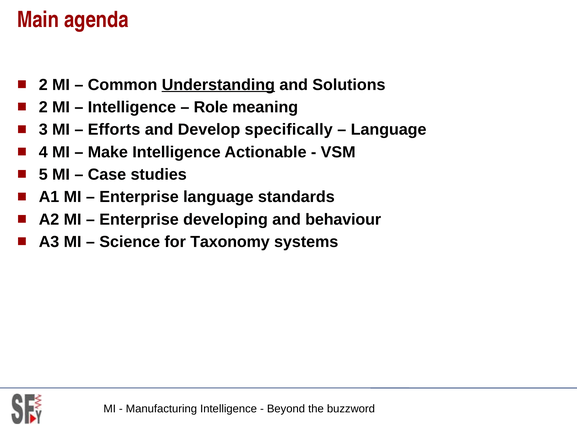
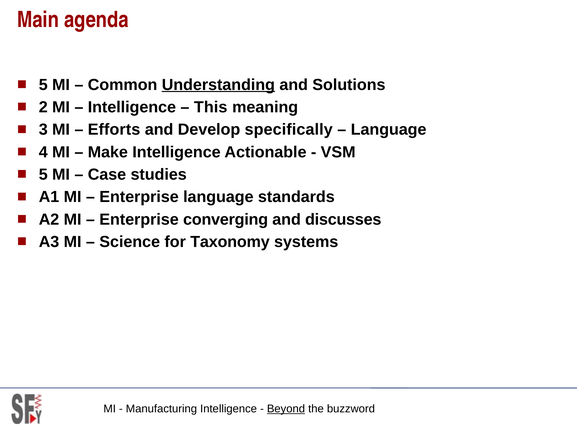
2: 2 -> 5 (43, 85)
Role: Role -> This (211, 107)
developing: developing -> converging (226, 219)
behaviour: behaviour -> discusses (343, 219)
Beyond underline: none -> present (286, 408)
